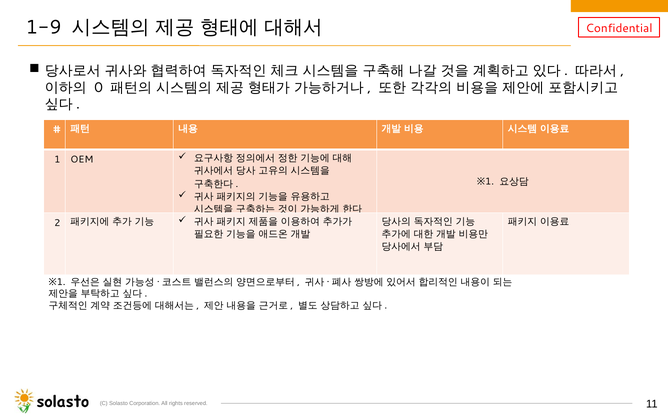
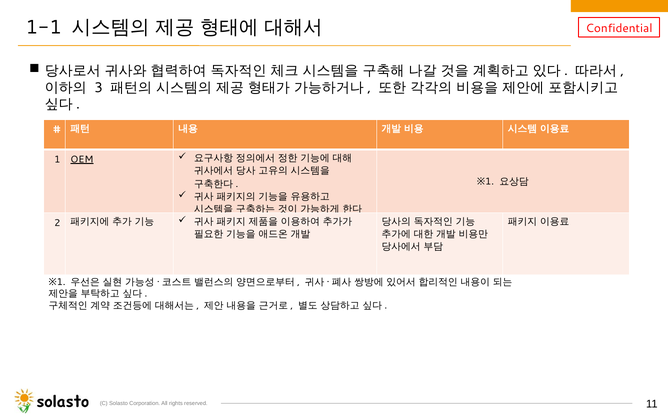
1-9: 1-9 -> 1-1 (44, 27)
0: 0 -> 3 (99, 87)
OEM underline: none -> present (82, 159)
